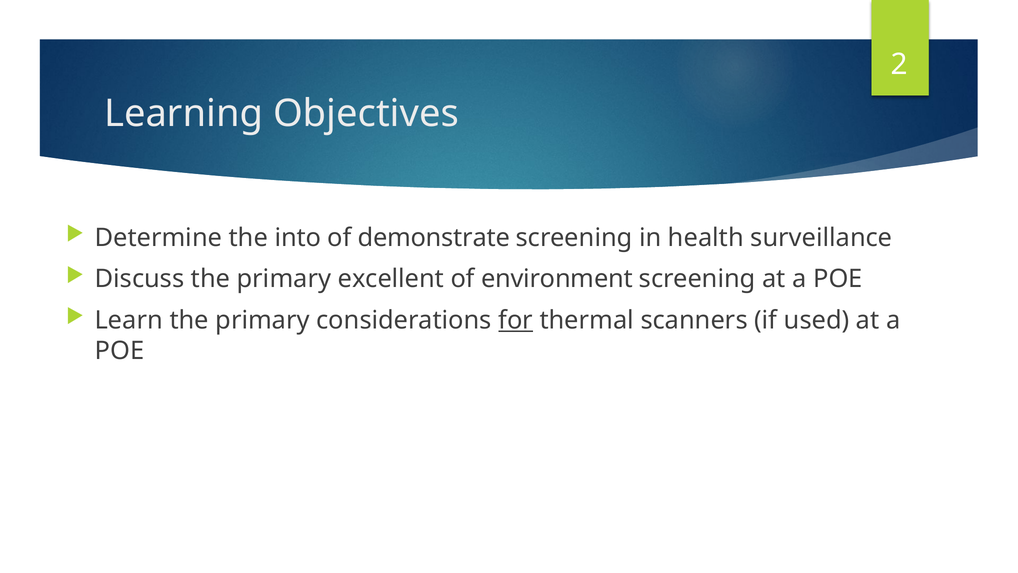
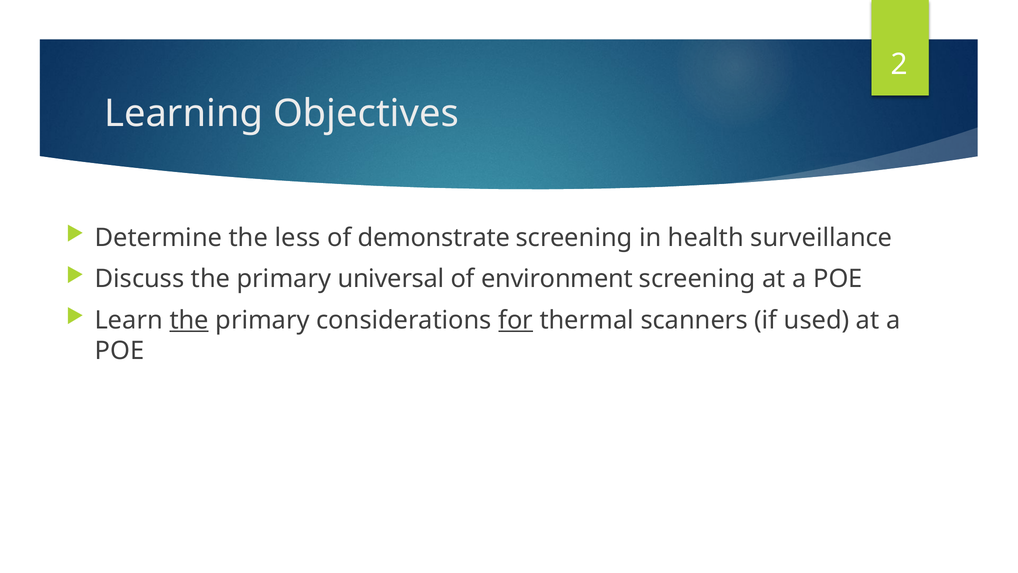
into: into -> less (298, 238)
excellent: excellent -> universal (391, 279)
the underline: none -> present (189, 320)
